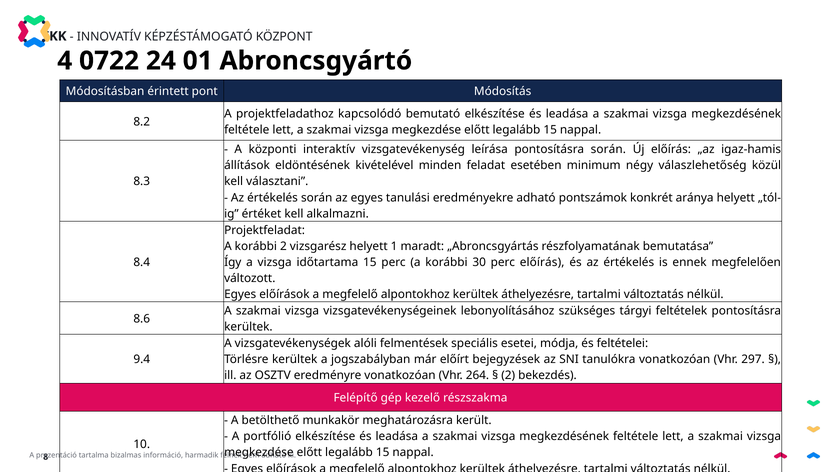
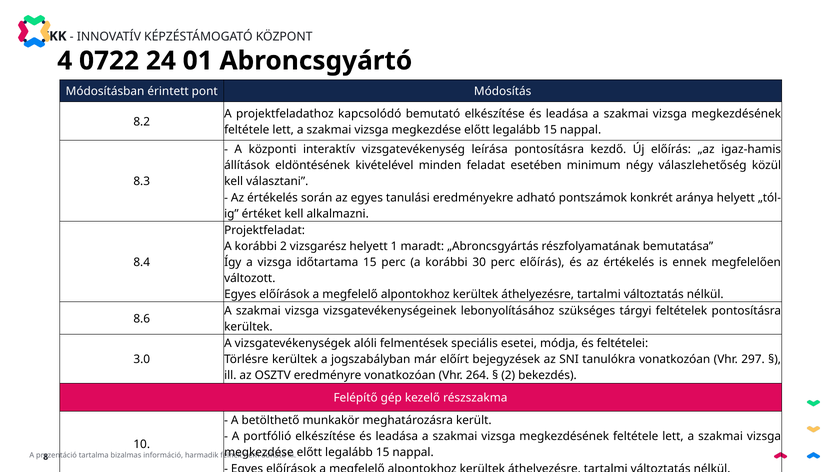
pontosításra során: során -> kezdő (608, 149)
9.4: 9.4 -> 3.0 (142, 359)
